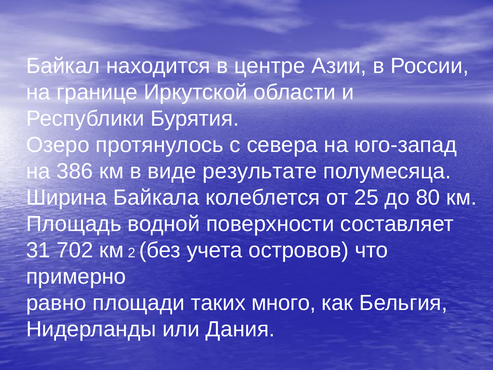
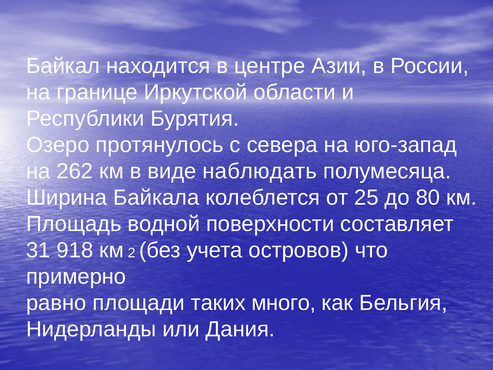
386: 386 -> 262 (75, 171)
результате: результате -> наблюдать (260, 171)
702: 702 -> 918 (75, 250)
